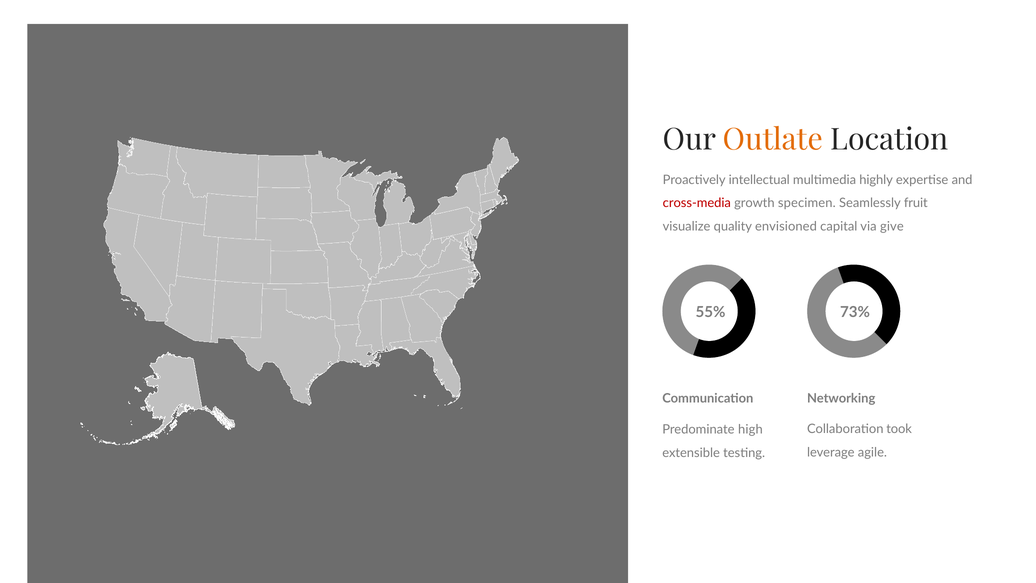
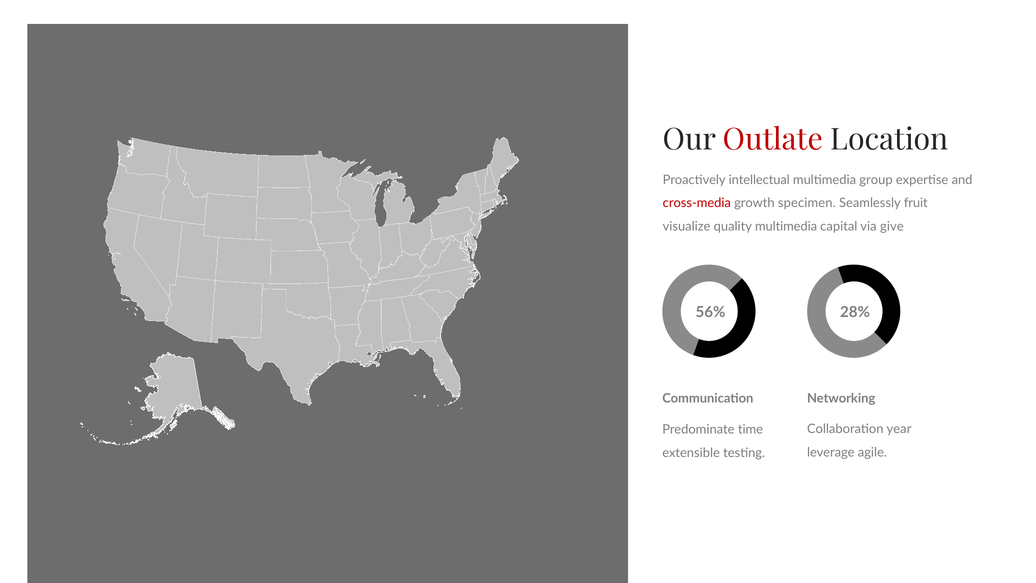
Outlate colour: orange -> red (773, 140)
highly: highly -> group (876, 180)
quality envisioned: envisioned -> multimedia (786, 226)
55%: 55% -> 56% (710, 312)
73%: 73% -> 28% (855, 312)
took: took -> year (899, 429)
high: high -> time (750, 429)
